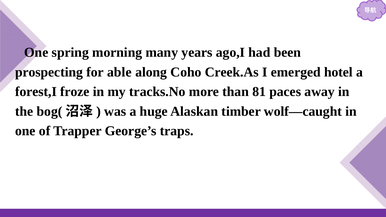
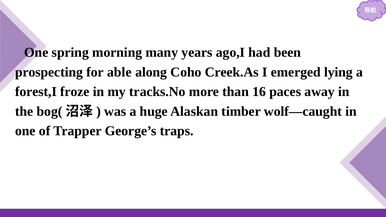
hotel: hotel -> lying (338, 72)
81: 81 -> 16 (259, 92)
